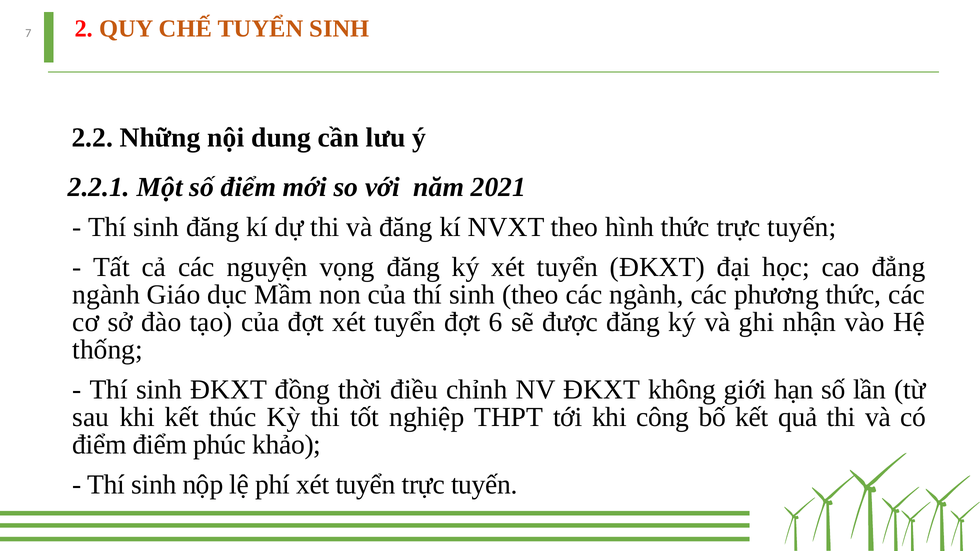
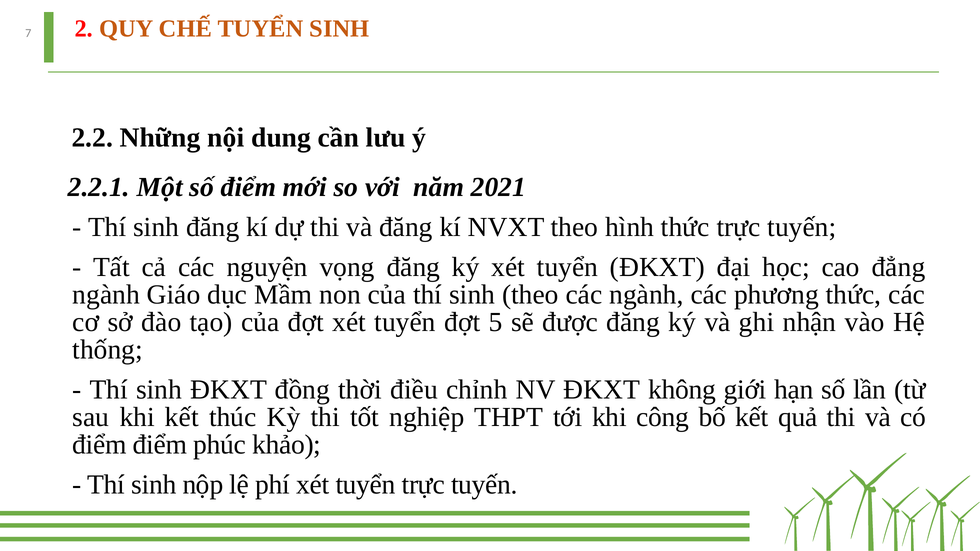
6: 6 -> 5 (496, 322)
